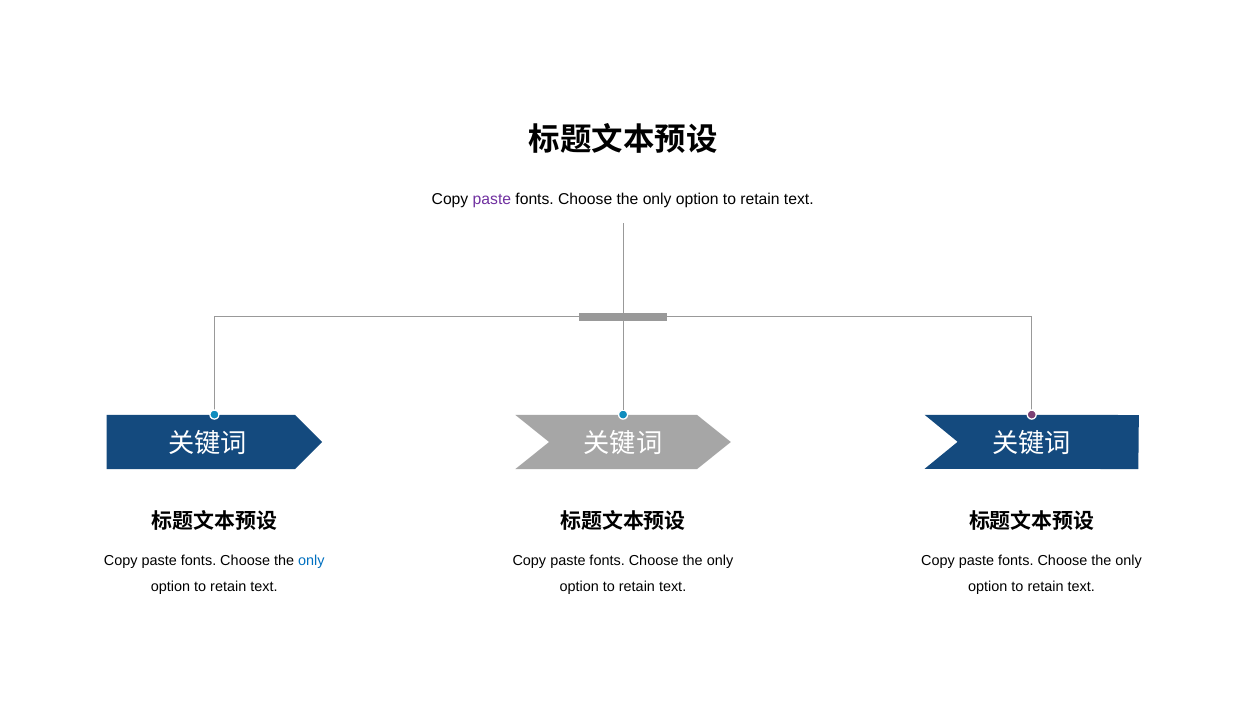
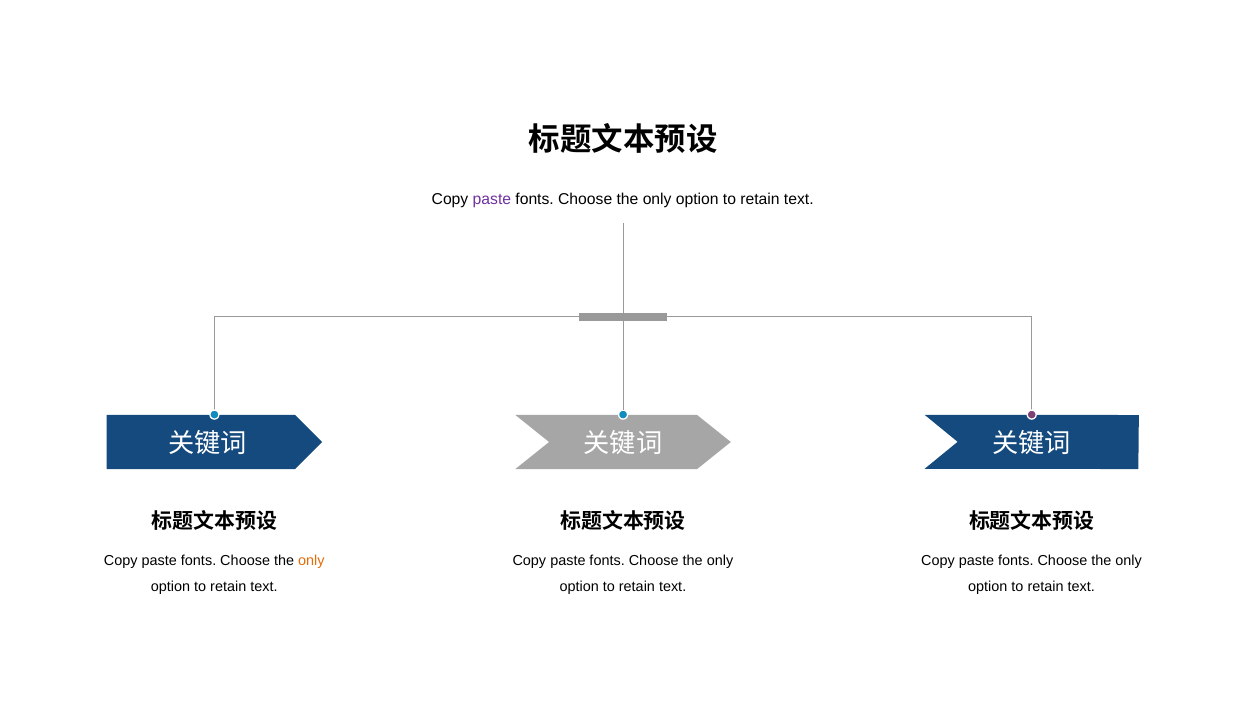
only colour: blue -> orange (311, 560)
